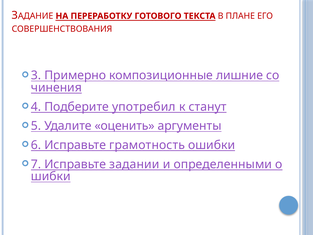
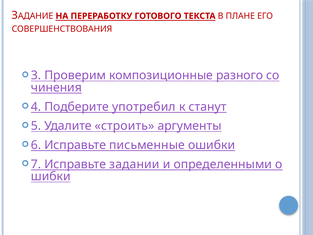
Примерно: Примерно -> Проверим (75, 75)
лишние: лишние -> разного (240, 75)
оценить: оценить -> строить (124, 126)
грамотность: грамотность -> письменные (147, 145)
